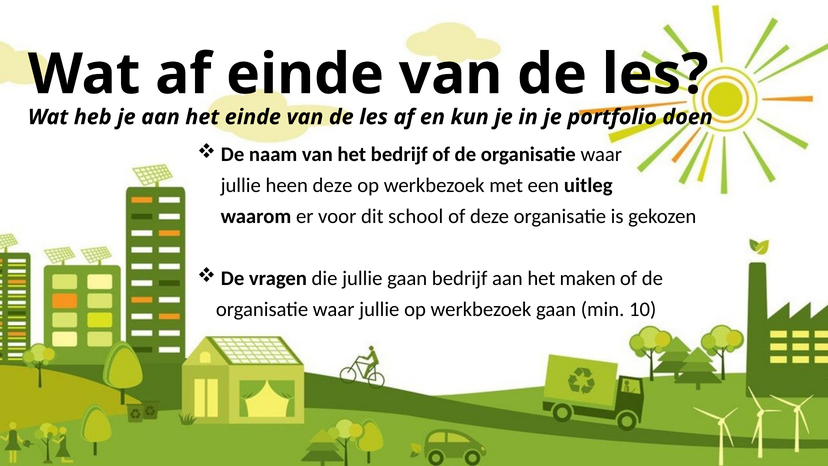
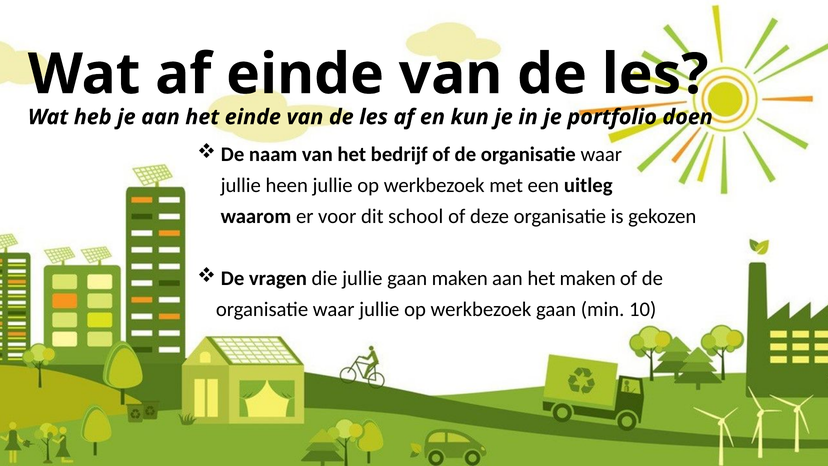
heen deze: deze -> jullie (333, 185)
gaan bedrijf: bedrijf -> maken (460, 278)
